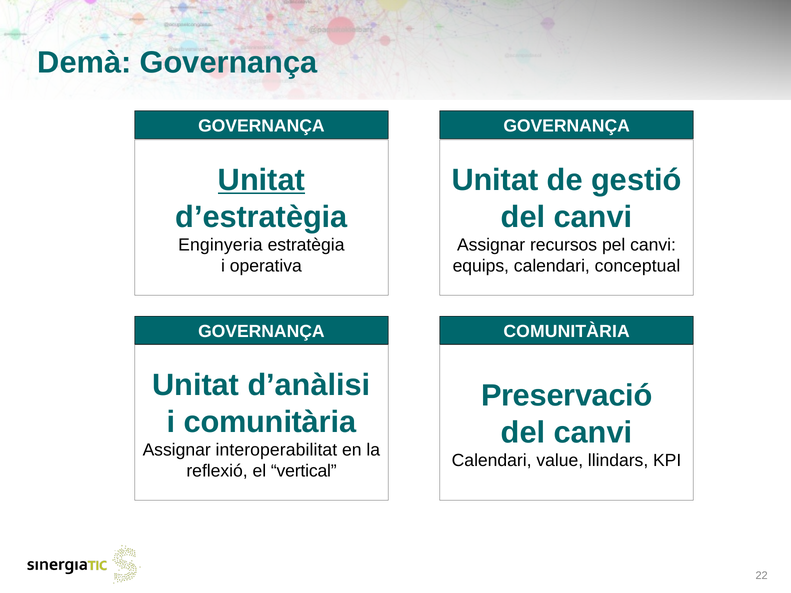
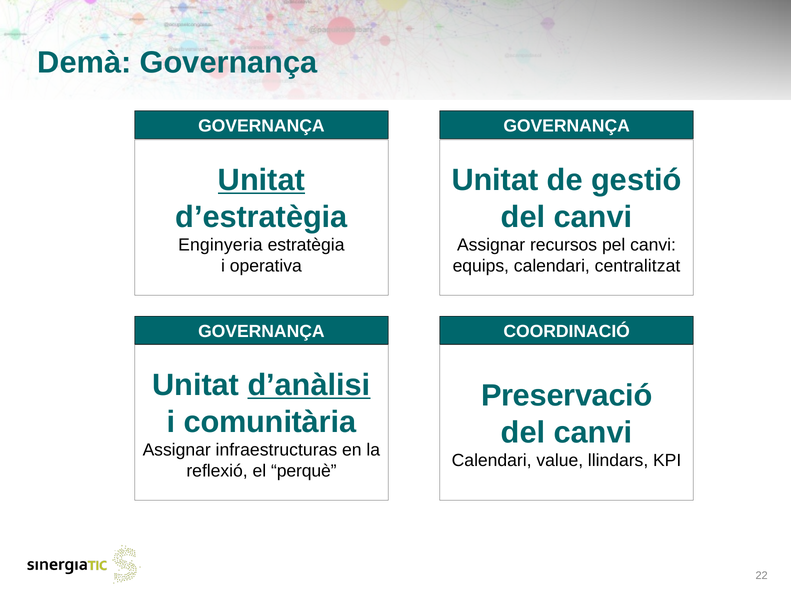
conceptual: conceptual -> centralitzat (638, 266)
COMUNITÀRIA: COMUNITÀRIA -> COORDINACIÓ (567, 332)
d’anàlisi underline: none -> present (309, 385)
interoperabilitat: interoperabilitat -> infraestructuras (276, 450)
vertical: vertical -> perquè (304, 471)
